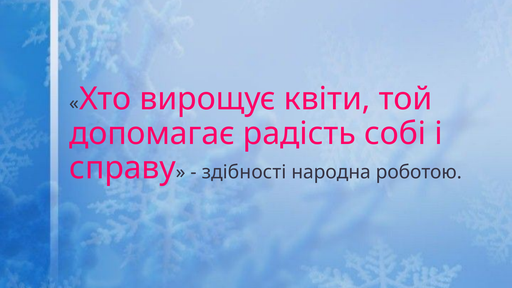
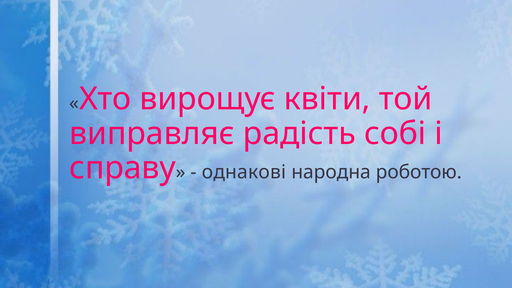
допомагає: допомагає -> виправляє (152, 134)
здібності: здібності -> однакові (244, 172)
